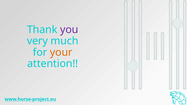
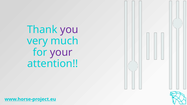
your colour: orange -> purple (61, 52)
